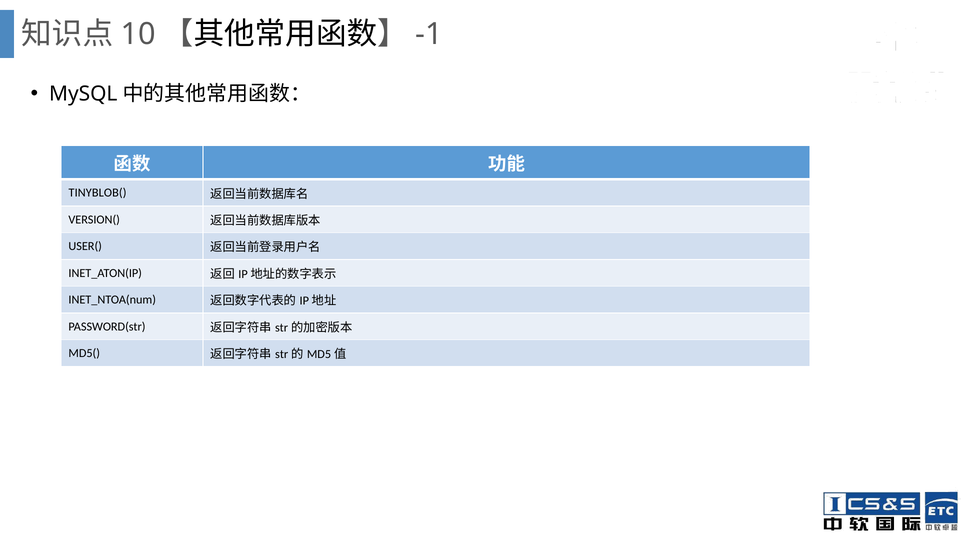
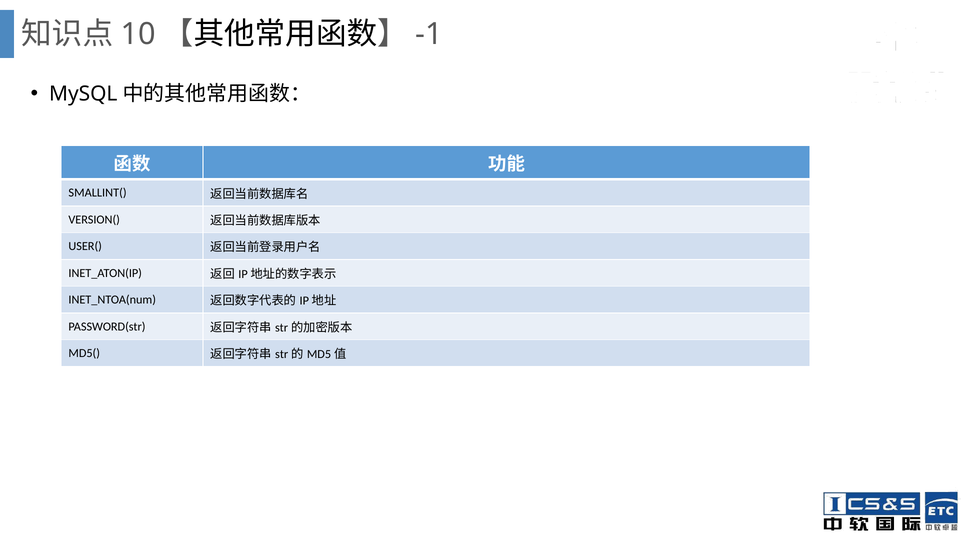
TINYBLOB(: TINYBLOB( -> SMALLINT( (98, 193)
